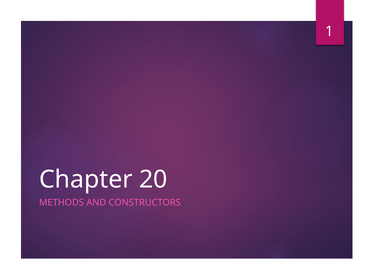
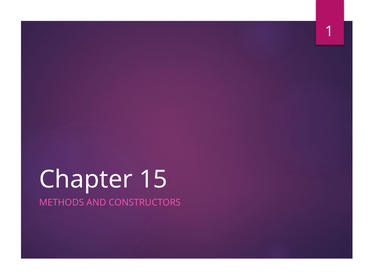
20: 20 -> 15 (153, 180)
